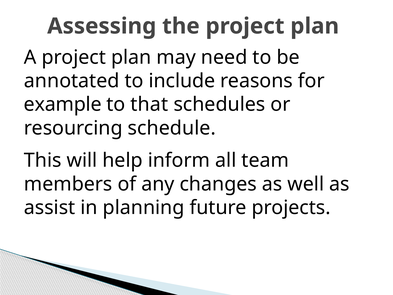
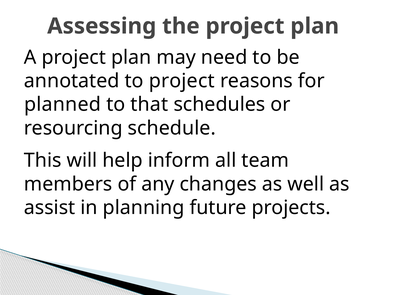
to include: include -> project (182, 81)
example: example -> planned (63, 104)
